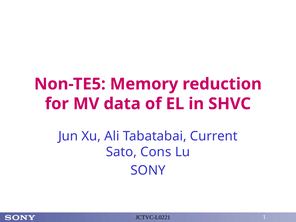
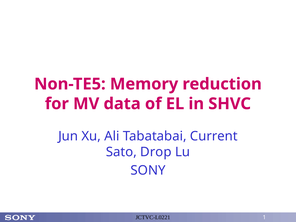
Cons: Cons -> Drop (156, 152)
